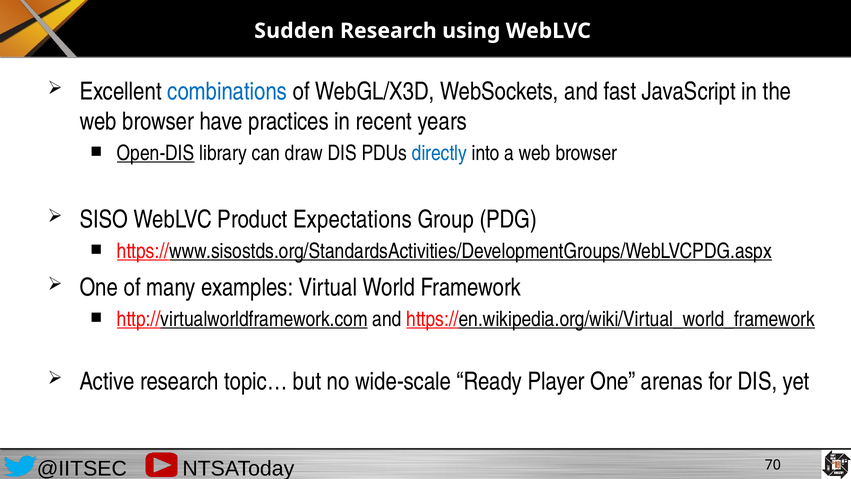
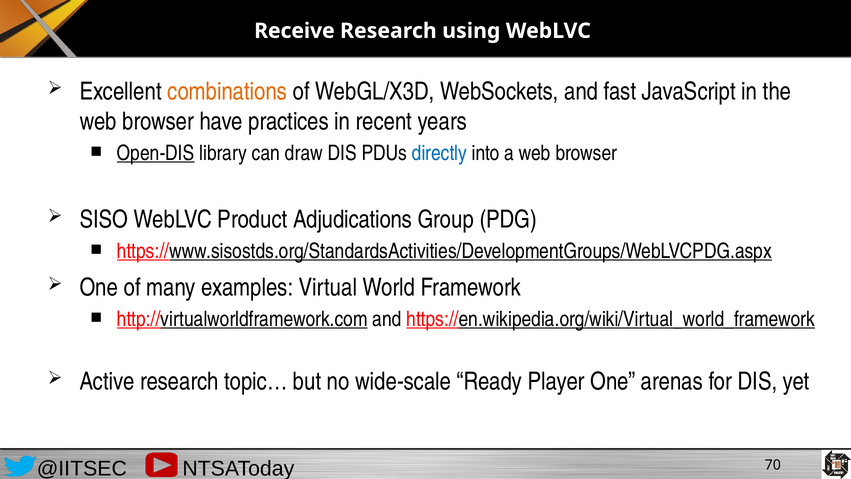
Sudden: Sudden -> Receive (294, 31)
combinations colour: blue -> orange (227, 92)
Expectations: Expectations -> Adjudications (353, 219)
